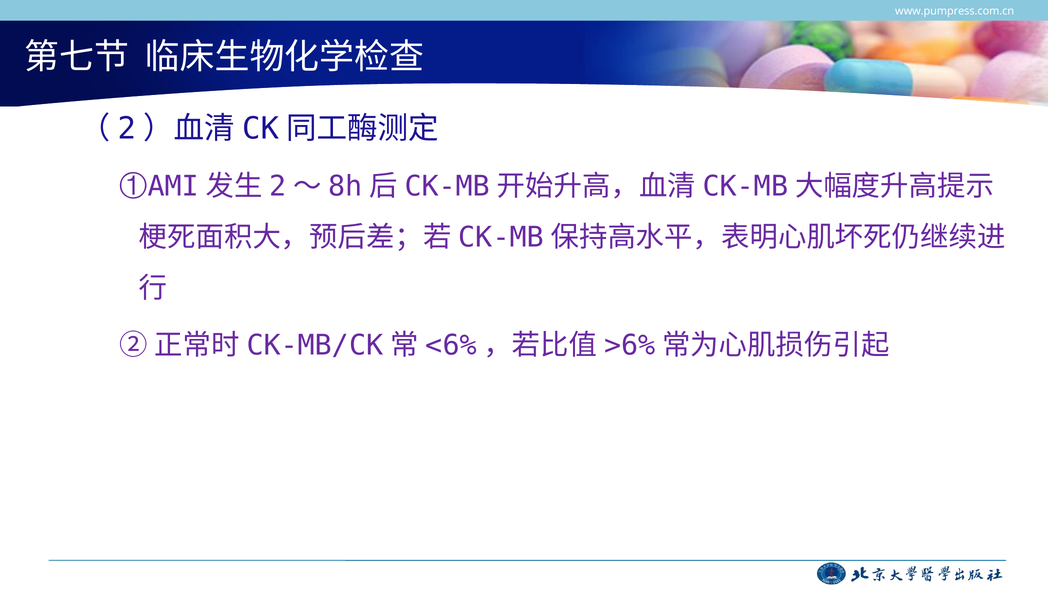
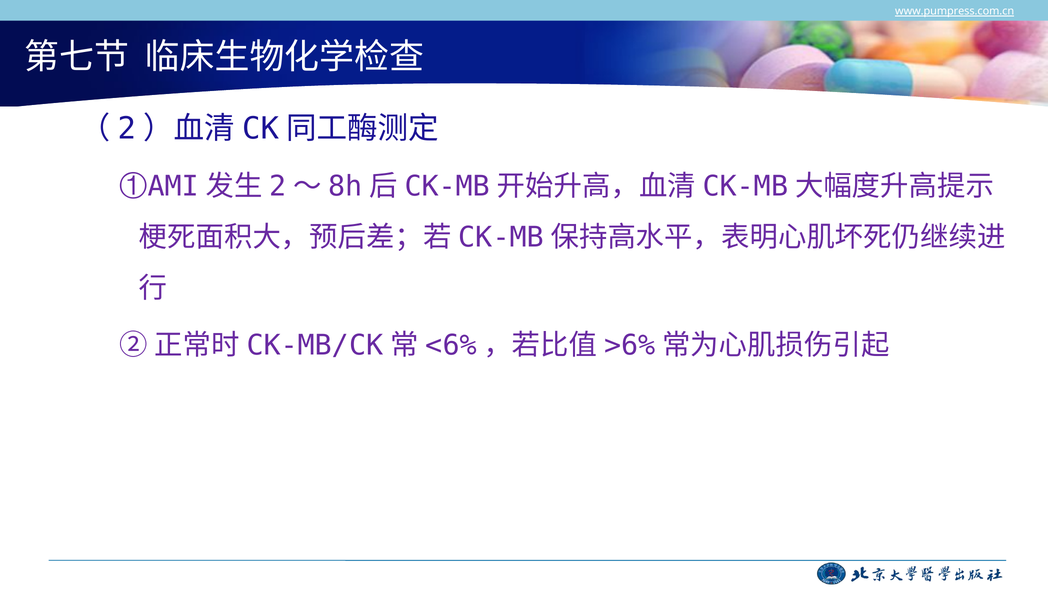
www.pumpress.com.cn underline: none -> present (955, 11)
